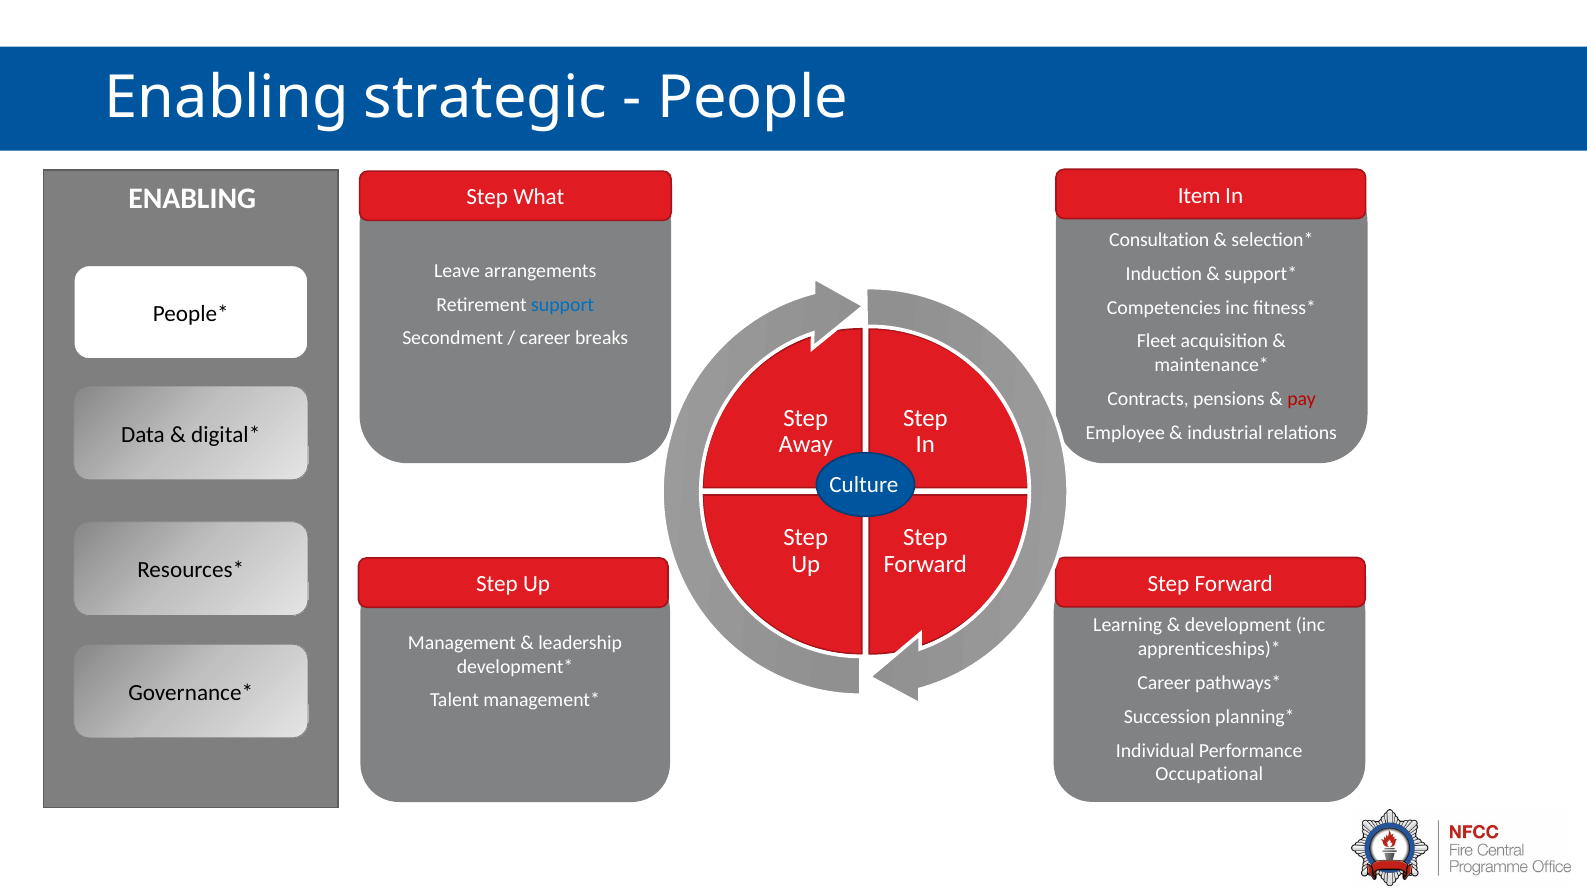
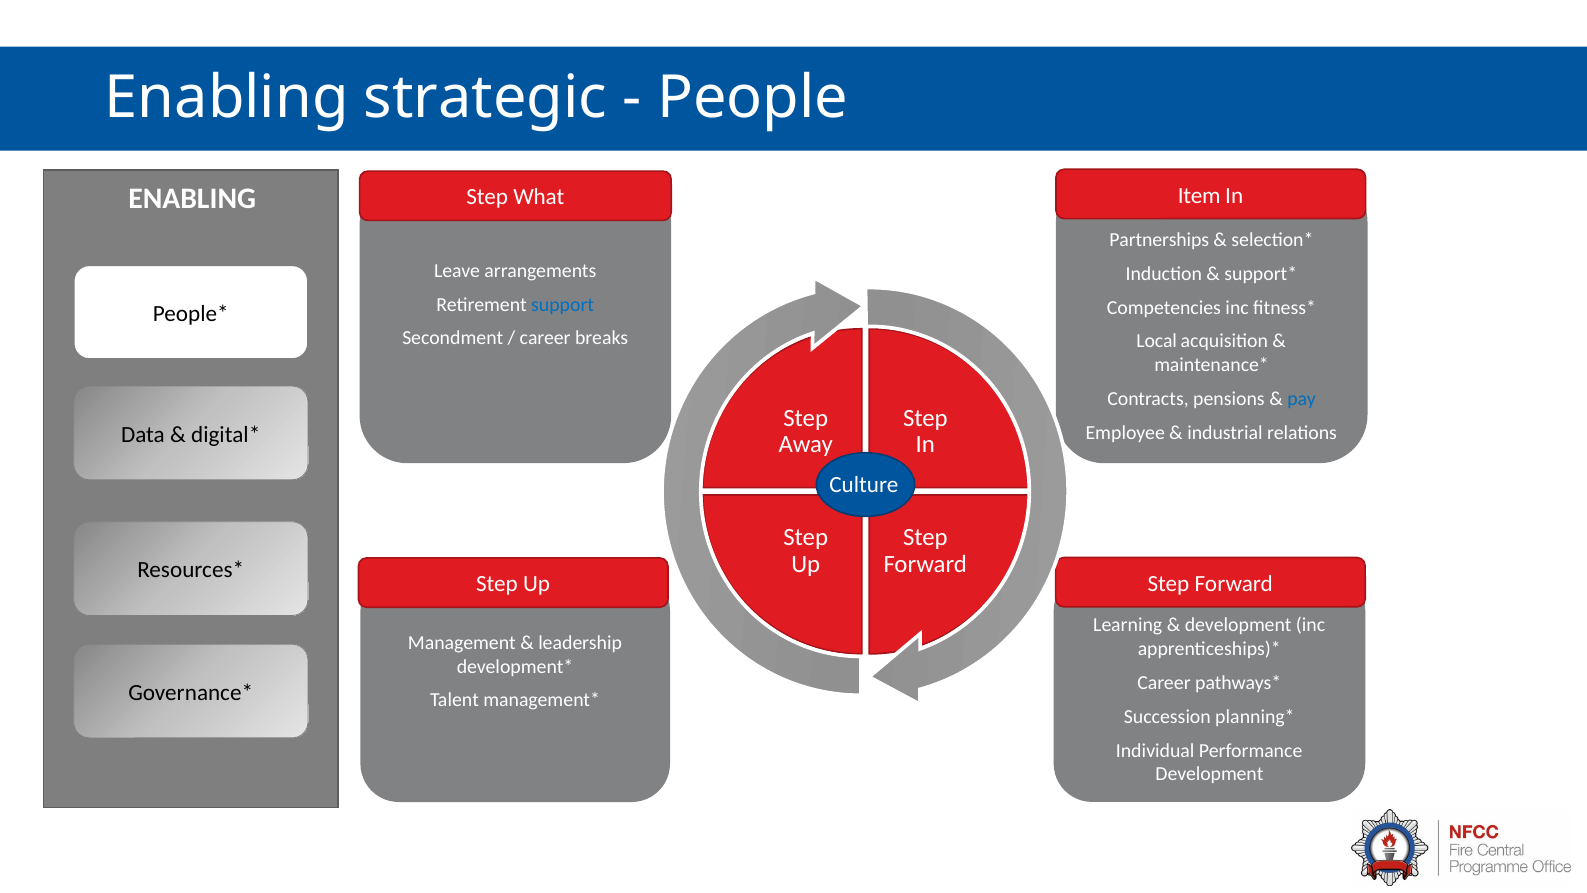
Consultation: Consultation -> Partnerships (1159, 240)
Fleet: Fleet -> Local (1157, 341)
pay colour: red -> blue (1302, 399)
Occupational: Occupational -> Development (1209, 774)
